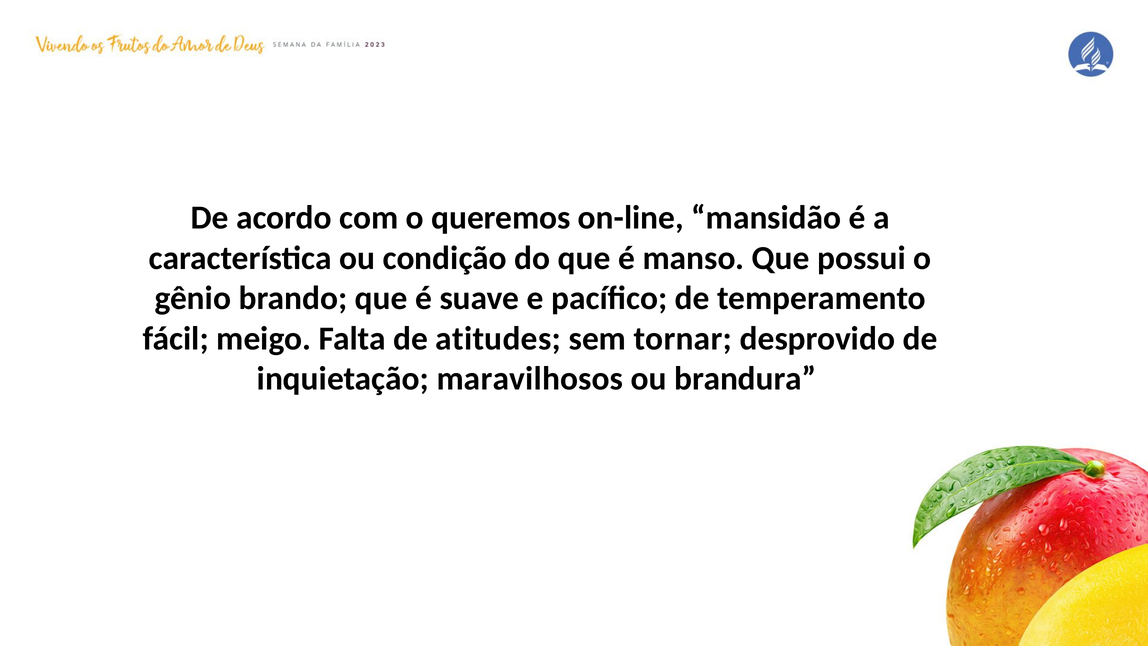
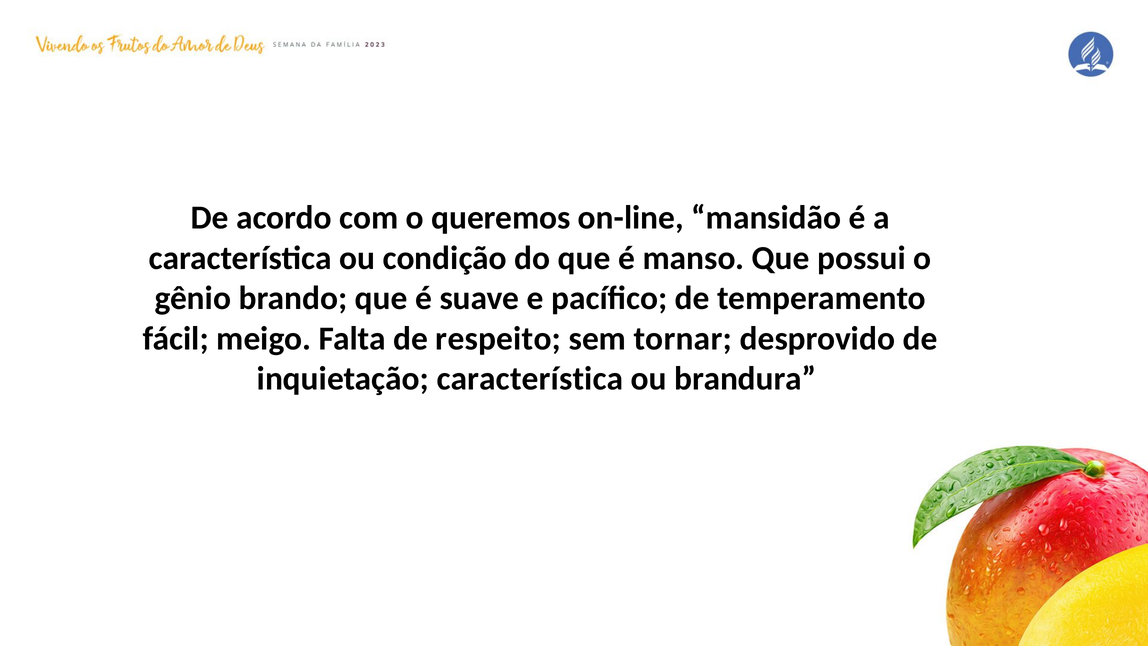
atitudes: atitudes -> respeito (498, 338)
inquietação maravilhosos: maravilhosos -> característica (530, 379)
